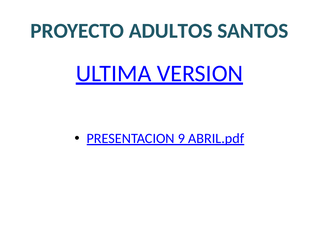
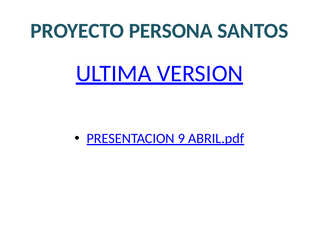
ADULTOS: ADULTOS -> PERSONA (171, 31)
